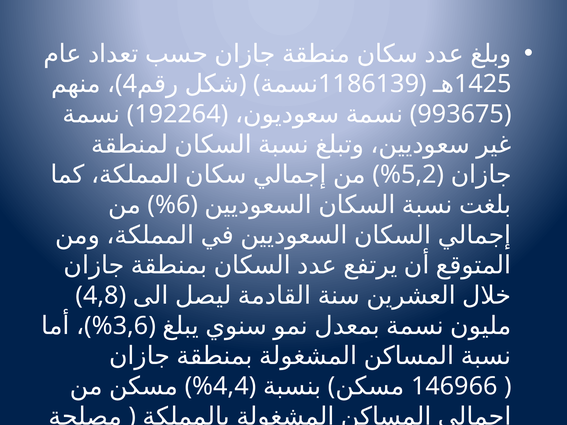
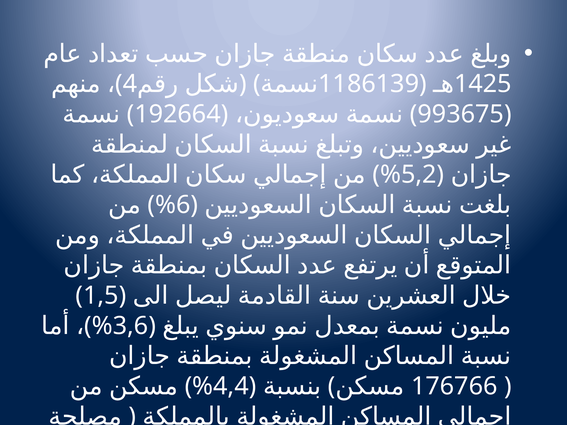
192264: 192264 -> 192664 (178, 114)
4,8: 4,8 -> 1,5 (101, 296)
146966: 146966 -> 176766 (454, 386)
